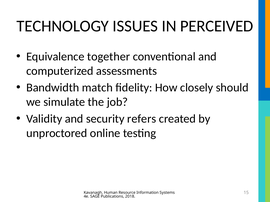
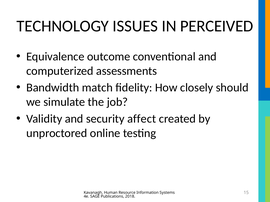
together: together -> outcome (109, 57)
refers: refers -> affect (142, 119)
